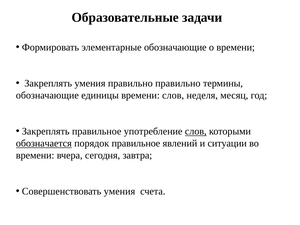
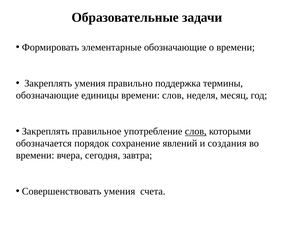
правильно правильно: правильно -> поддержка (178, 83)
обозначается underline: present -> none (44, 143)
порядок правильное: правильное -> сохранение (136, 143)
ситуации: ситуации -> создания (227, 143)
